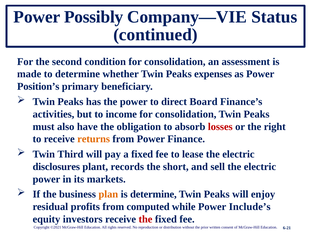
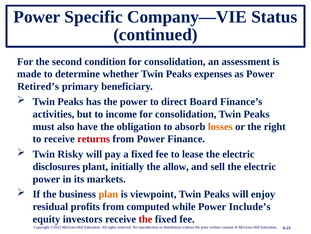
Possibly: Possibly -> Specific (94, 17)
Position’s: Position’s -> Retired’s (38, 86)
losses colour: red -> orange (220, 126)
returns colour: orange -> red (94, 139)
Third: Third -> Risky (70, 154)
records: records -> initially (127, 166)
short: short -> allow (176, 166)
is determine: determine -> viewpoint (153, 194)
